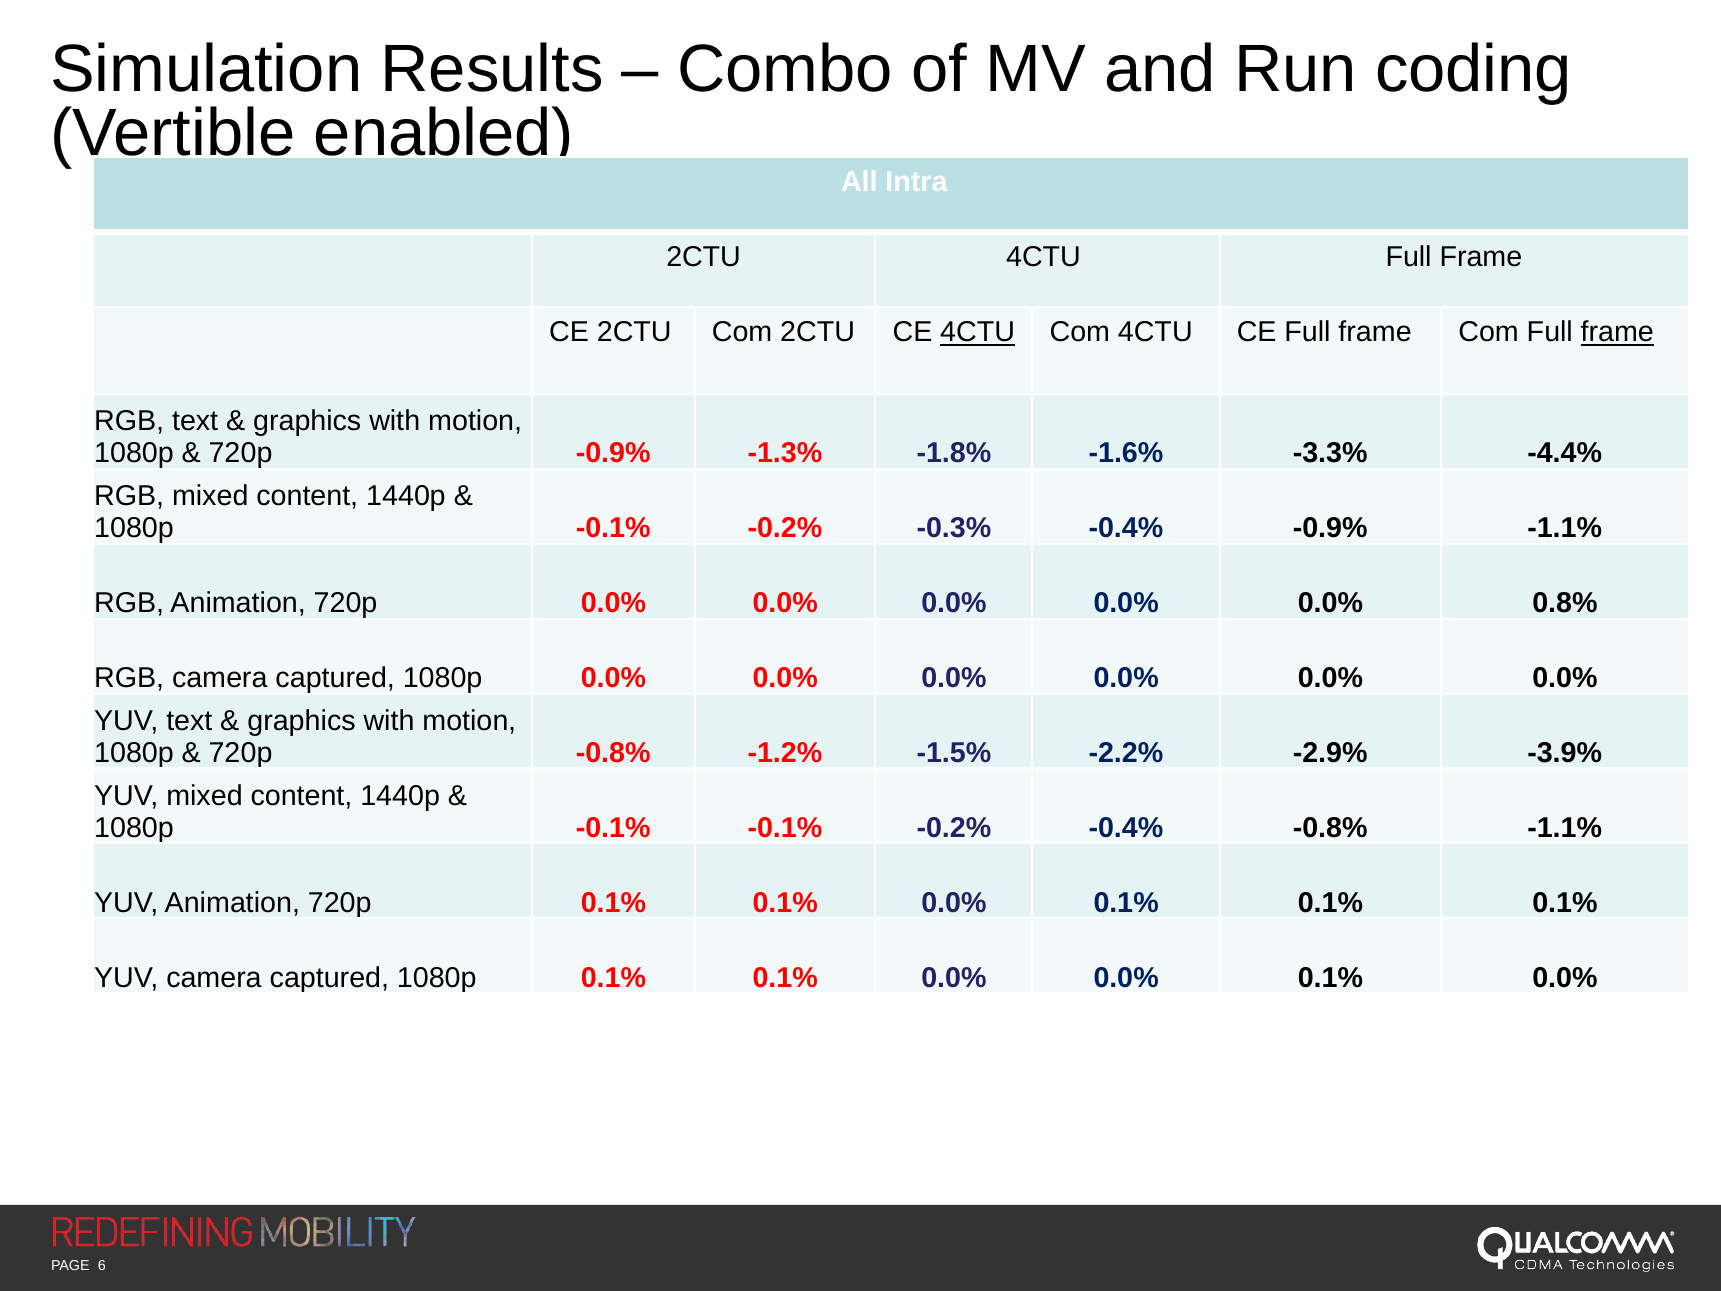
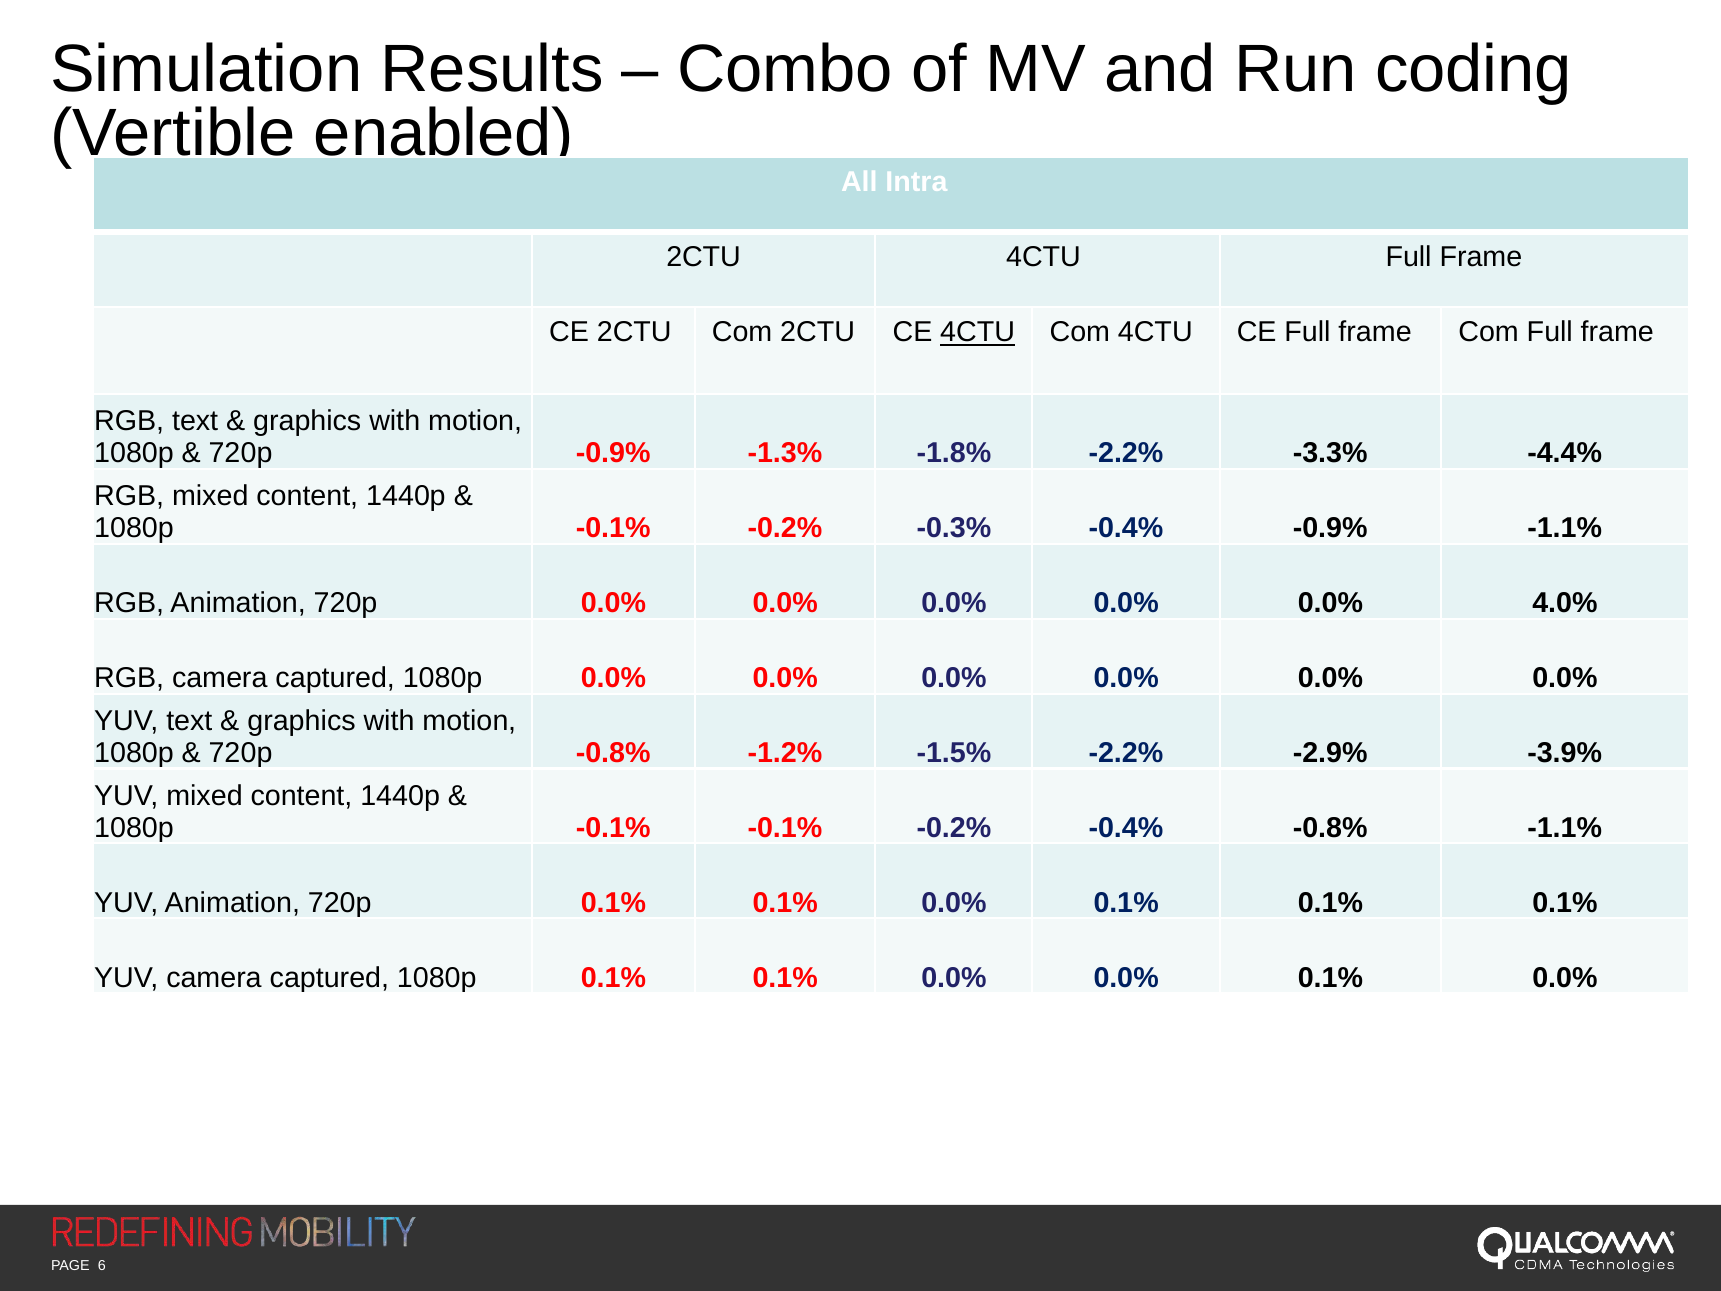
frame underline: present -> none (1617, 332)
-1.8% -1.6%: -1.6% -> -2.2% (1126, 453)
0.8%: 0.8% -> 4.0% (1565, 603)
